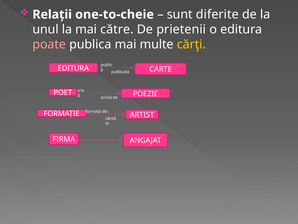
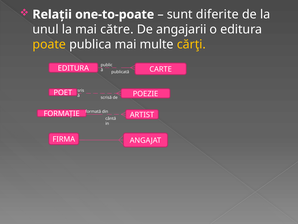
one-to-cheie: one-to-cheie -> one-to-poate (115, 14)
prietenii: prietenii -> angajarii (181, 29)
poate colour: pink -> yellow (49, 44)
